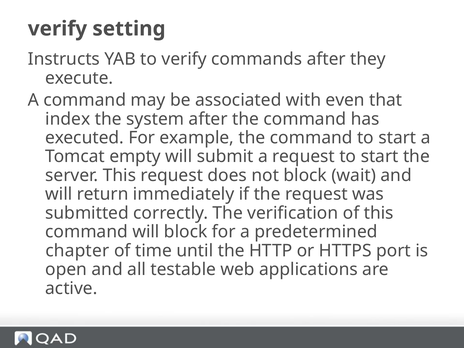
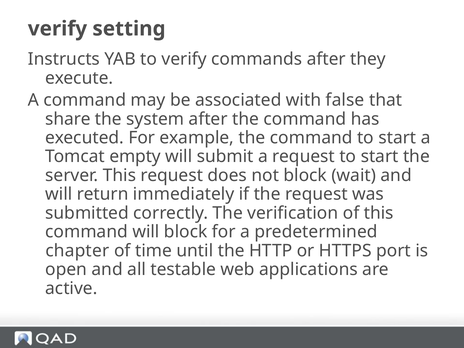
even: even -> false (345, 100)
index: index -> share (68, 119)
